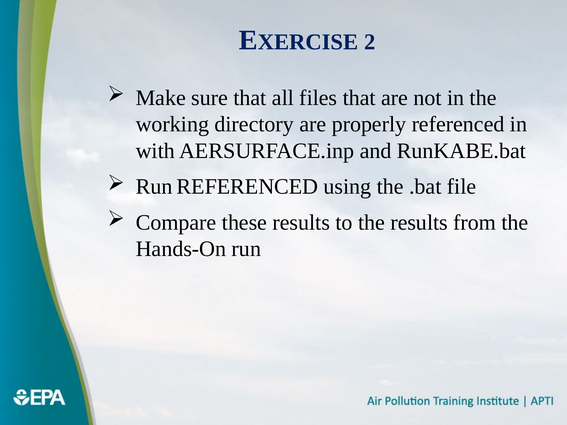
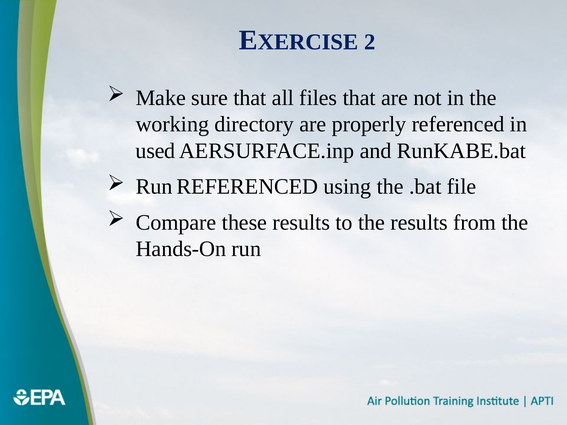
with: with -> used (155, 151)
